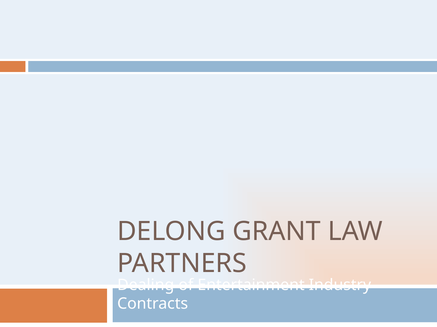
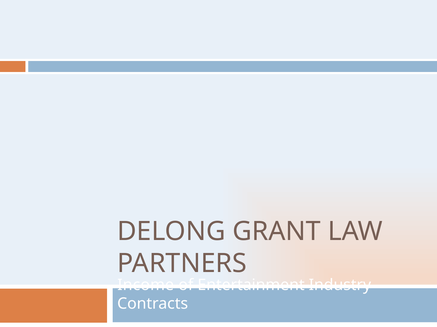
Dealing: Dealing -> Income (146, 286)
